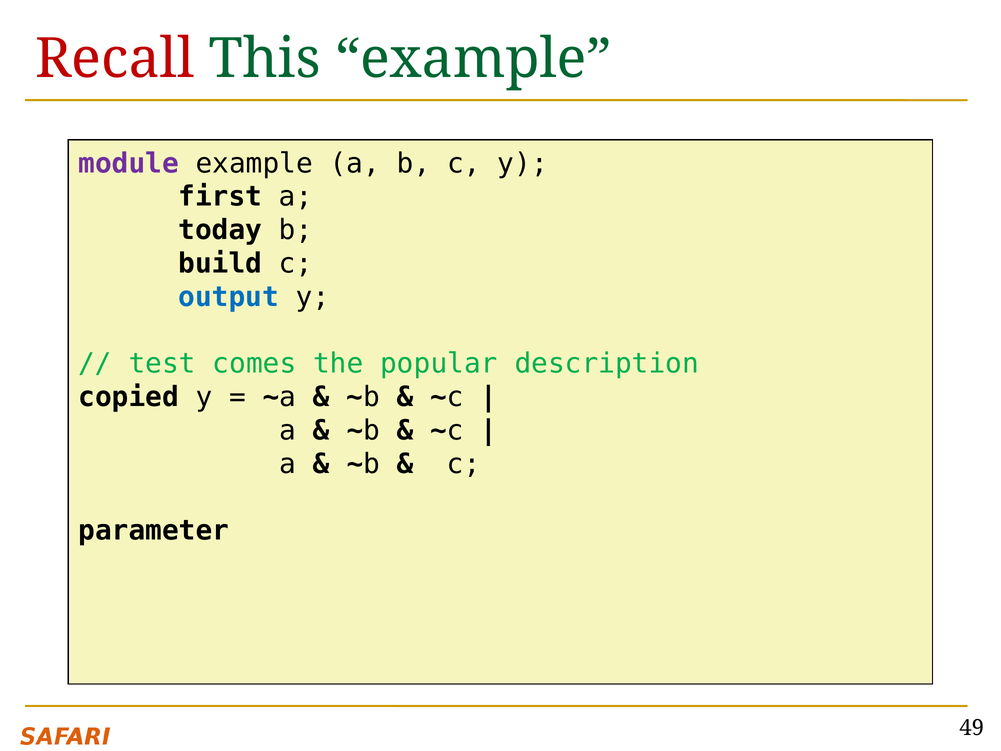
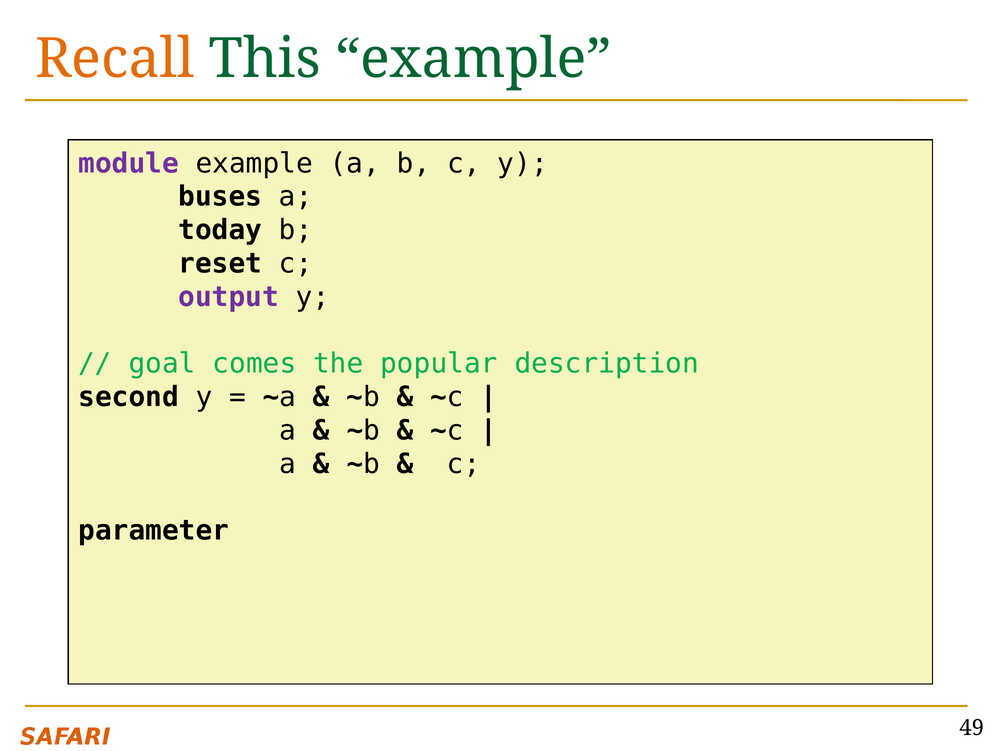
Recall colour: red -> orange (115, 59)
first: first -> buses (220, 197)
build: build -> reset (220, 263)
output colour: blue -> purple (229, 297)
test: test -> goal (162, 364)
copied: copied -> second (129, 397)
